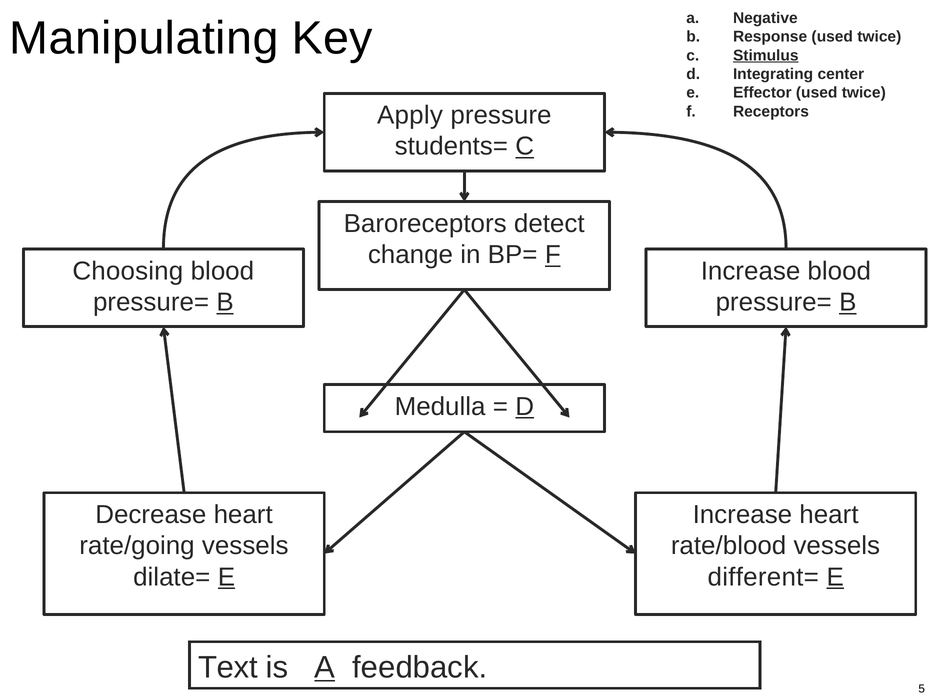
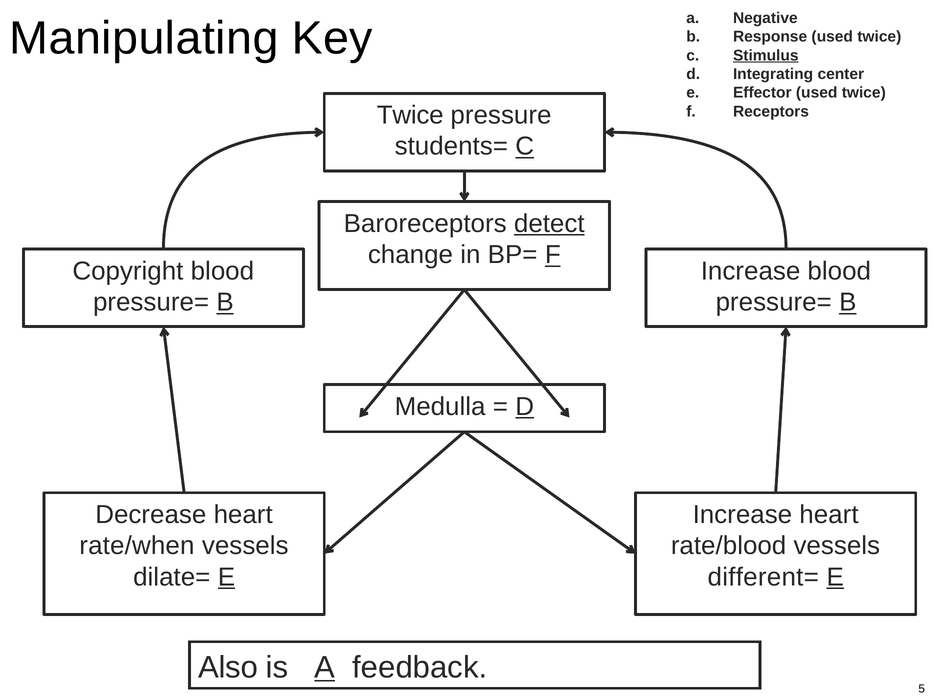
Apply: Apply -> Twice (410, 115)
detect underline: none -> present (549, 224)
Choosing: Choosing -> Copyright (128, 271)
rate/going: rate/going -> rate/when (137, 546)
Text: Text -> Also (228, 668)
